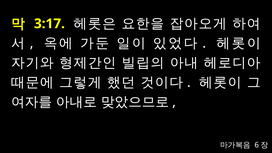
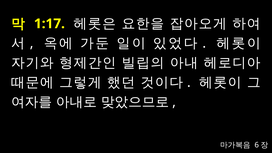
3:17: 3:17 -> 1:17 (49, 24)
